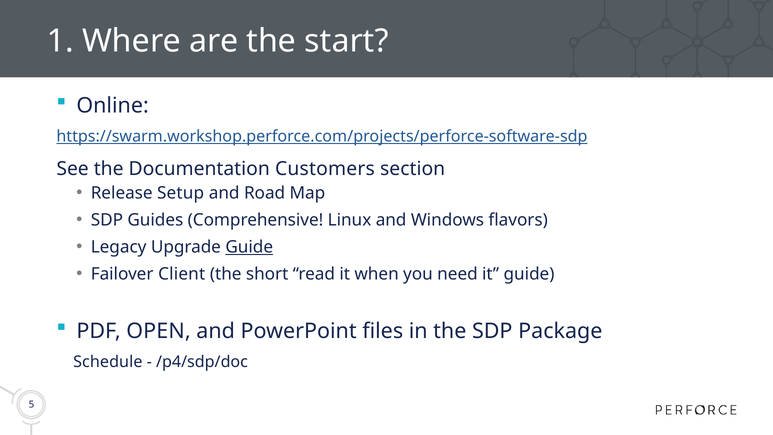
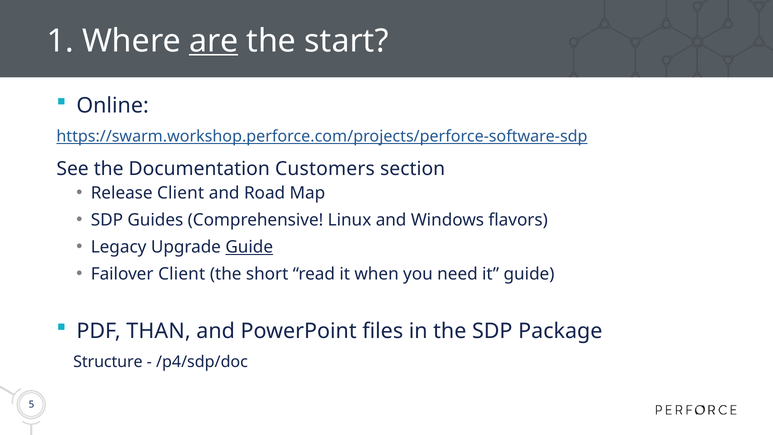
are underline: none -> present (214, 41)
Release Setup: Setup -> Client (181, 193)
OPEN: OPEN -> THAN (158, 331)
Schedule: Schedule -> Structure (108, 362)
